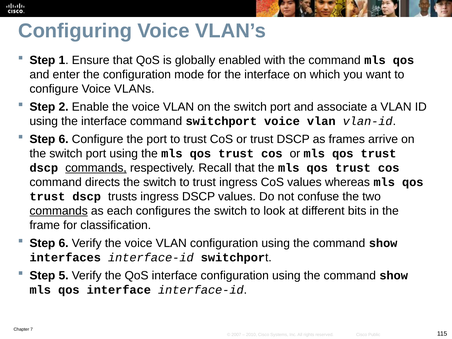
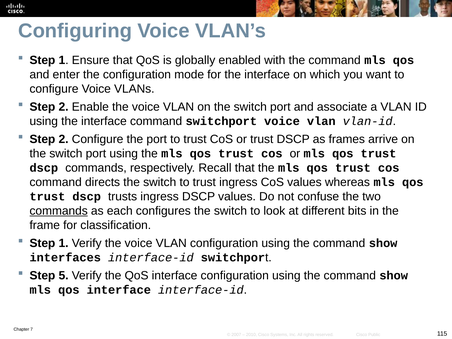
6: 6 -> 2 (64, 139)
commands underline: present -> none (96, 168)
6: 6 -> 1 (64, 243)
